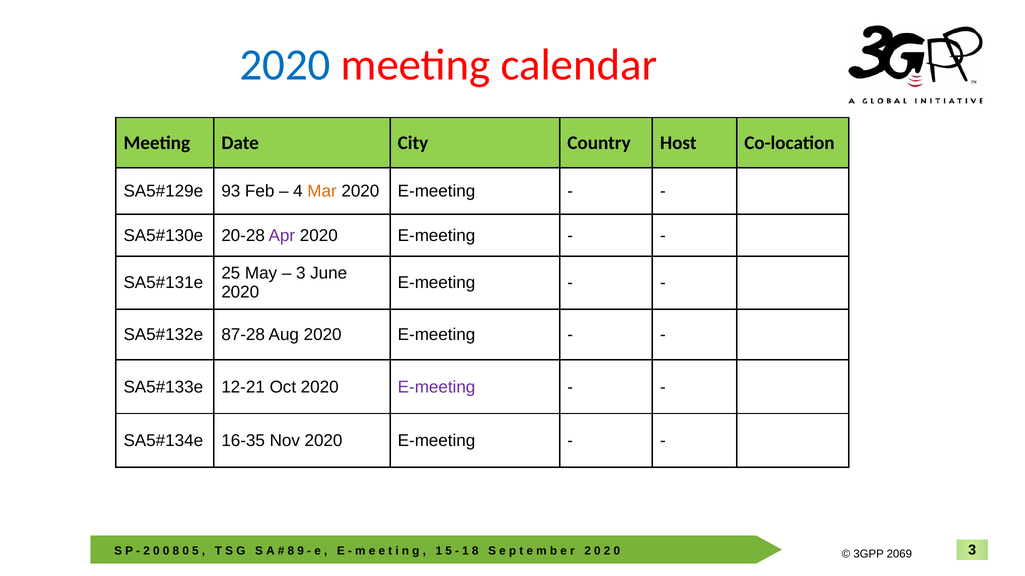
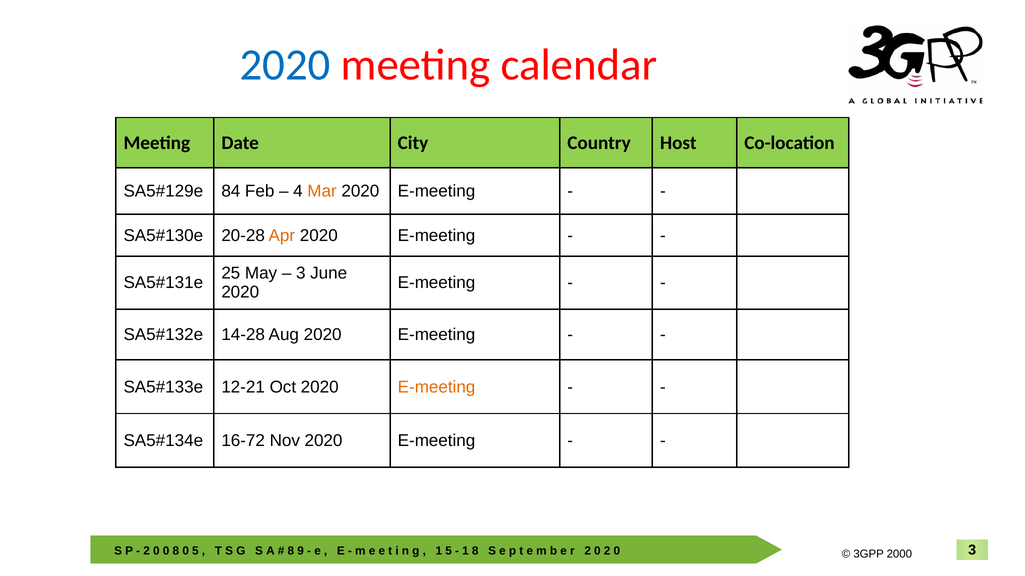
93: 93 -> 84 (231, 192)
Apr colour: purple -> orange (282, 236)
87-28: 87-28 -> 14-28 (243, 335)
E-meeting colour: purple -> orange (437, 387)
16-35: 16-35 -> 16-72 (243, 441)
2069: 2069 -> 2000 (899, 555)
